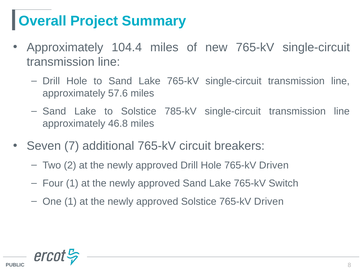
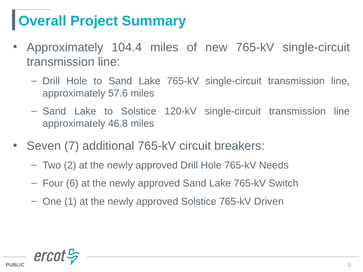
785-kV: 785-kV -> 120-kV (181, 111)
Hole 765-kV Driven: Driven -> Needs (274, 165)
Four 1: 1 -> 6 (72, 184)
